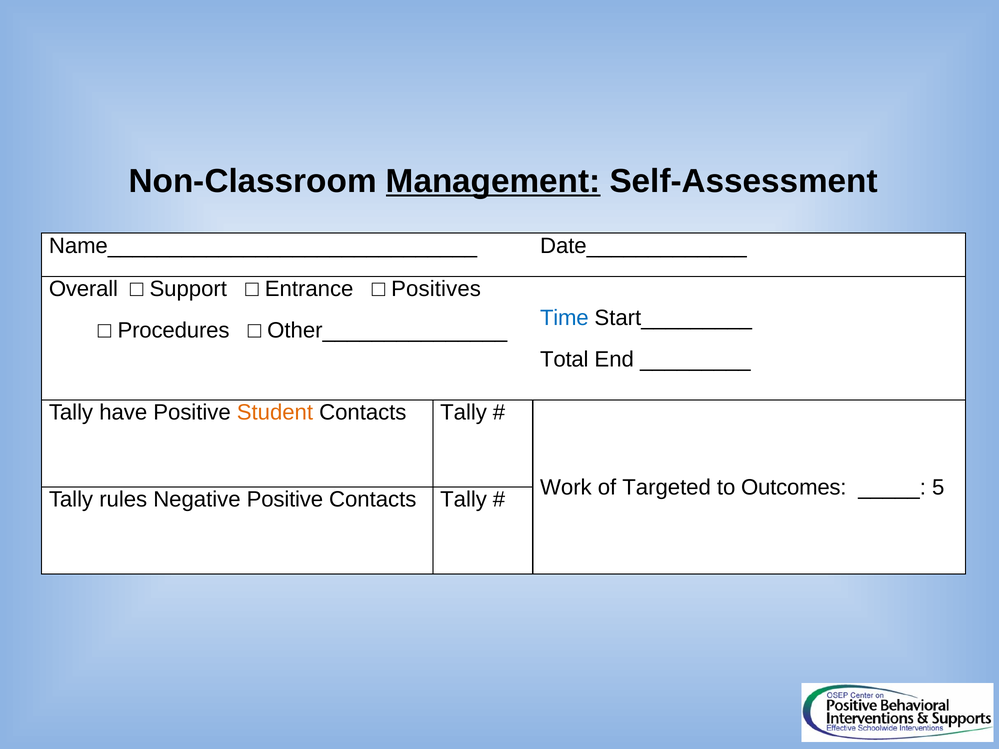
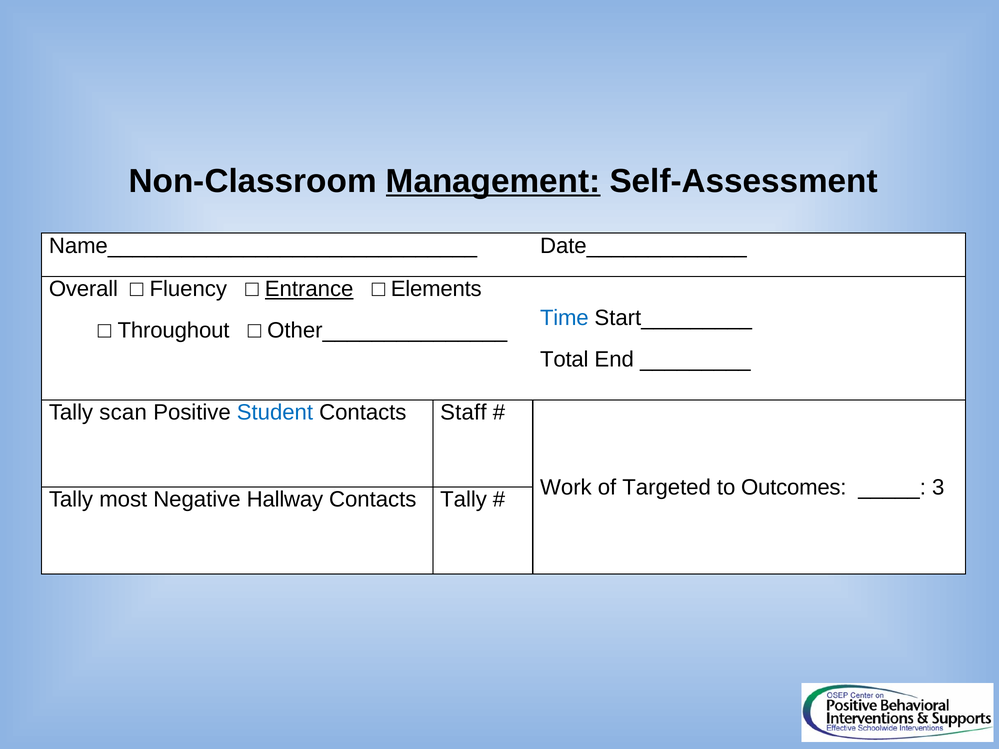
Support: Support -> Fluency (188, 289)
Entrance underline: none -> present (309, 289)
Positives: Positives -> Elements (436, 289)
Procedures: Procedures -> Throughout (174, 331)
have: have -> scan (123, 413)
Student colour: orange -> blue (275, 413)
Tally: Tally -> Staff (463, 413)
5: 5 -> 3 (938, 487)
rules: rules -> most (123, 500)
Negative Positive: Positive -> Hallway (285, 500)
